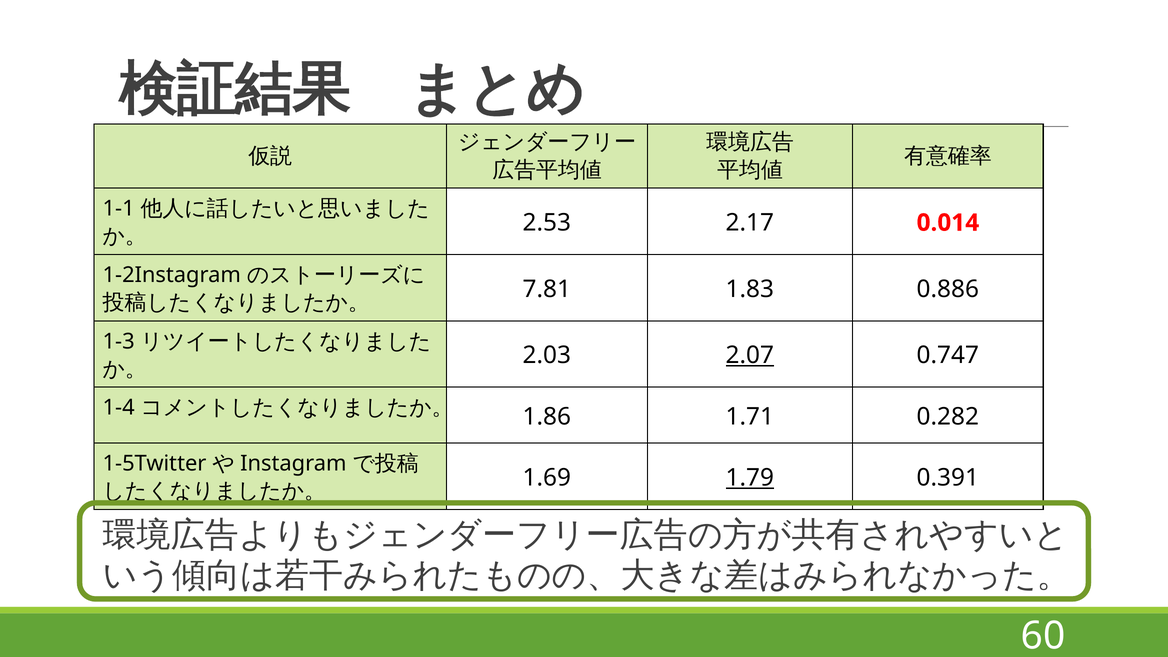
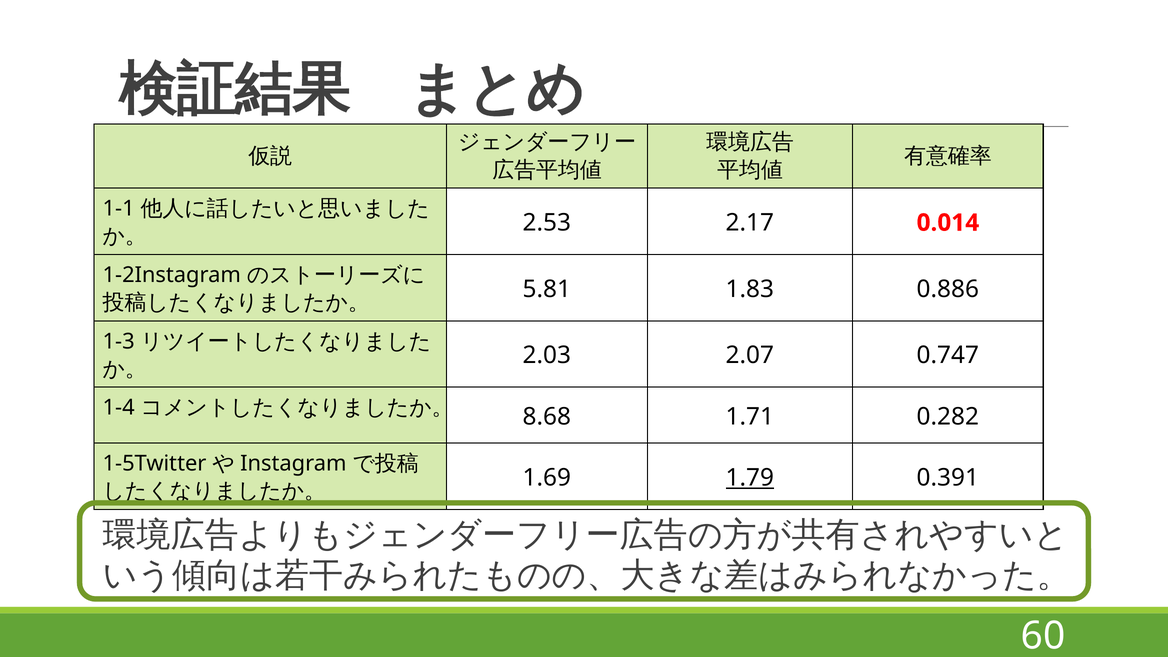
7.81: 7.81 -> 5.81 (547, 289)
2.07 underline: present -> none (750, 355)
1.86: 1.86 -> 8.68 (547, 417)
